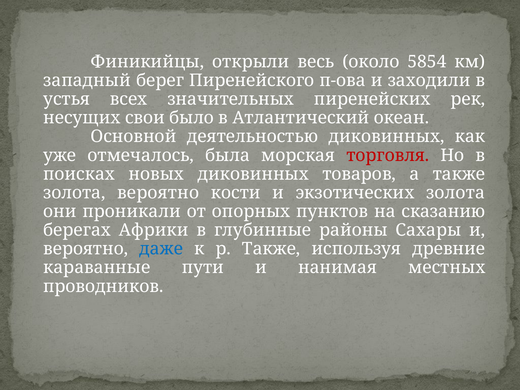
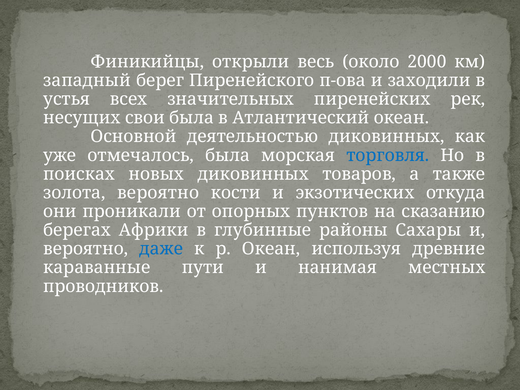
5854: 5854 -> 2000 (427, 62)
свои было: было -> была (192, 118)
торговля colour: red -> blue (388, 155)
экзотических золота: золота -> откуда (456, 193)
р Также: Также -> Океан (271, 249)
